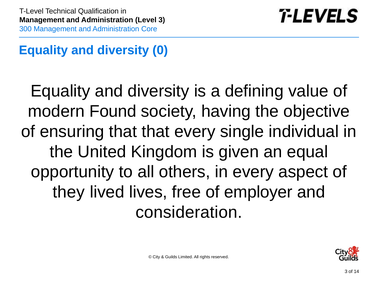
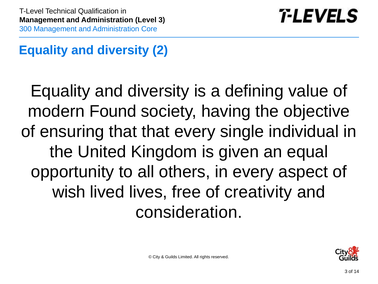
0: 0 -> 2 (160, 50)
they: they -> wish (69, 192)
employer: employer -> creativity (258, 192)
